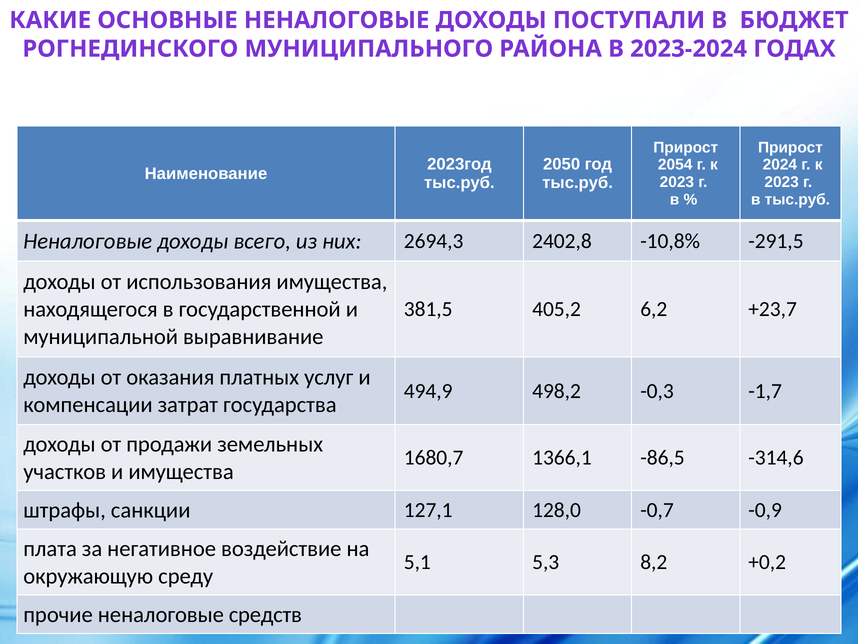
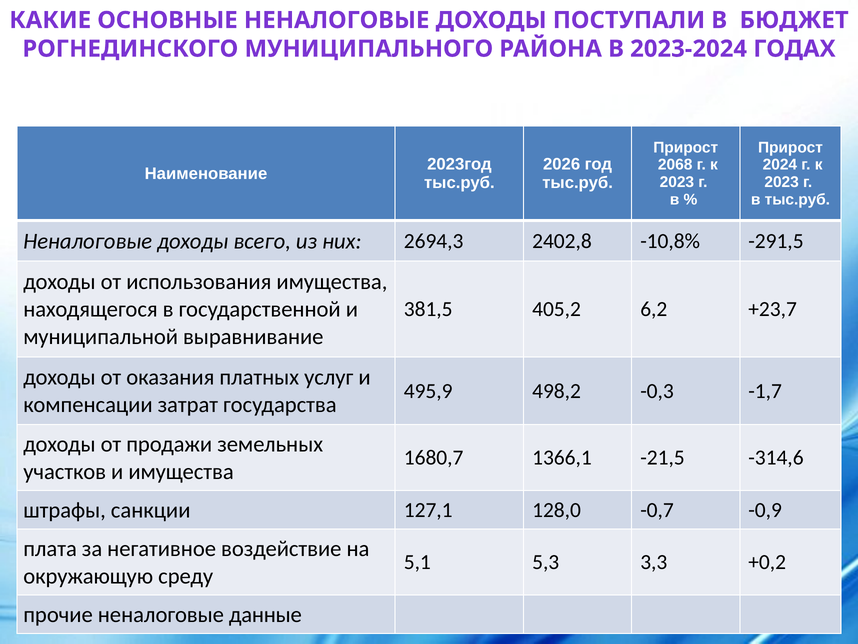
2050: 2050 -> 2026 (562, 164)
2054: 2054 -> 2068 (675, 165)
494,9: 494,9 -> 495,9 (428, 391)
-86,5: -86,5 -> -21,5 (662, 458)
8,2: 8,2 -> 3,3 (654, 562)
средств: средств -> данные (265, 614)
